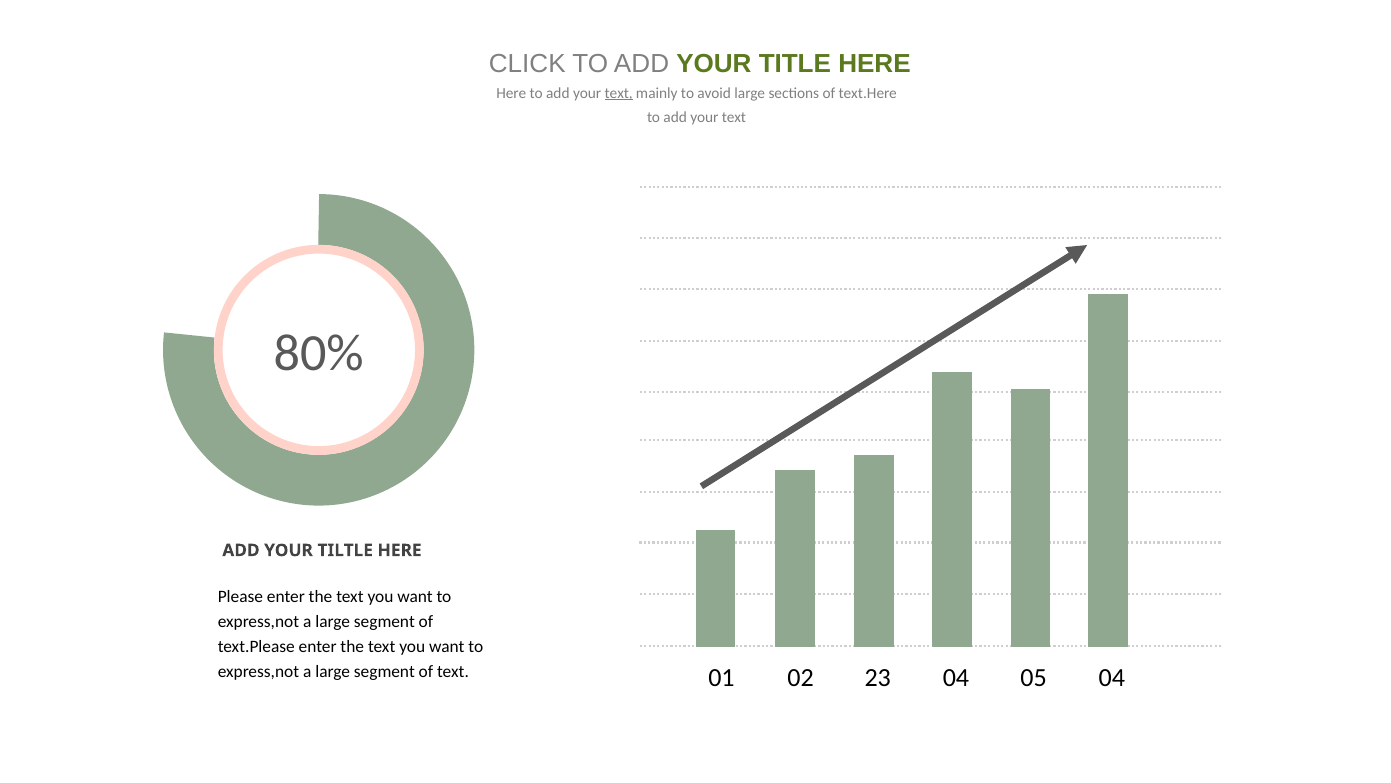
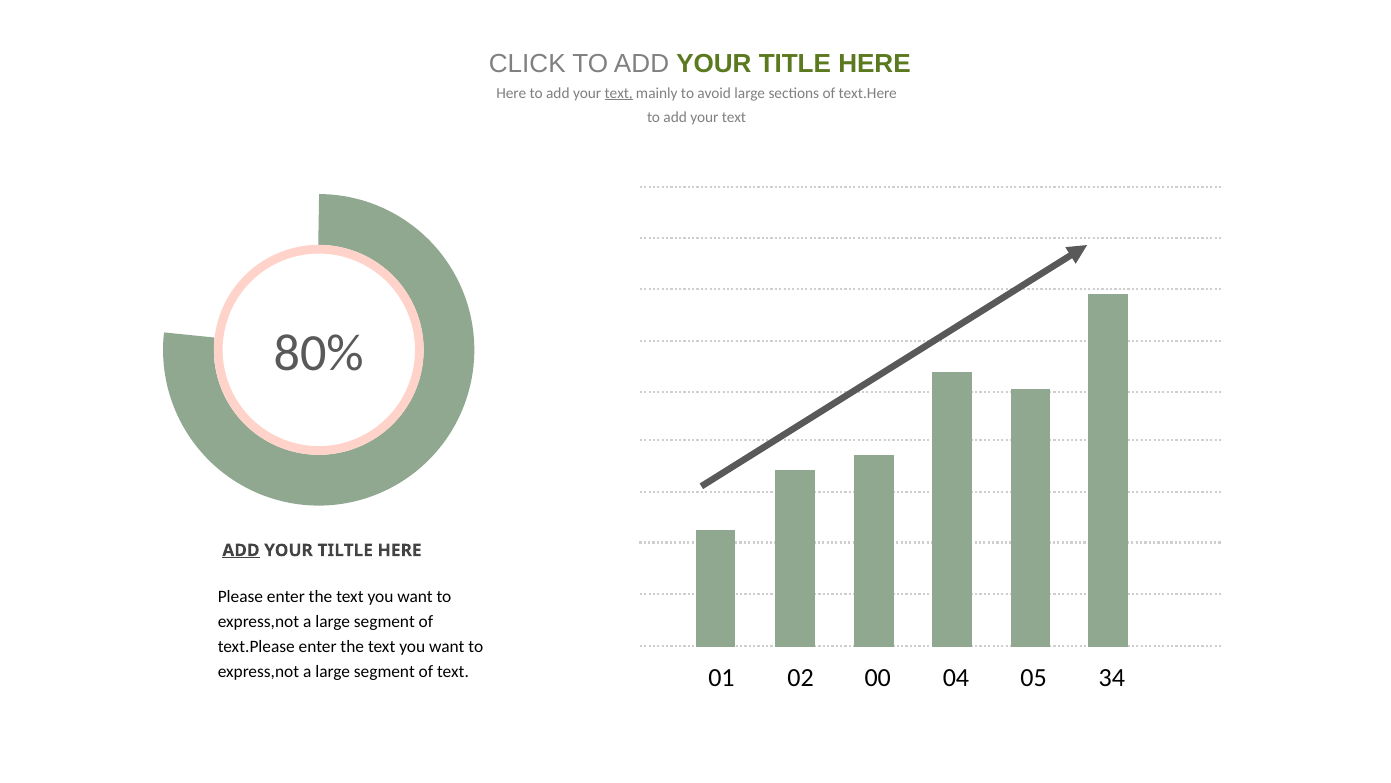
ADD underline: none -> present (241, 550)
23: 23 -> 00 (878, 677)
05 04: 04 -> 34 (1112, 677)
